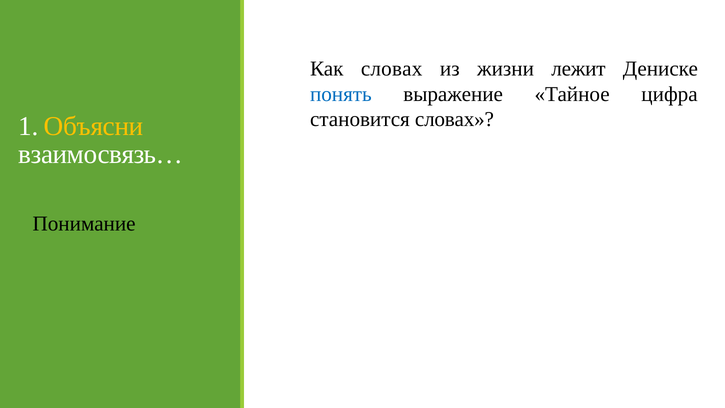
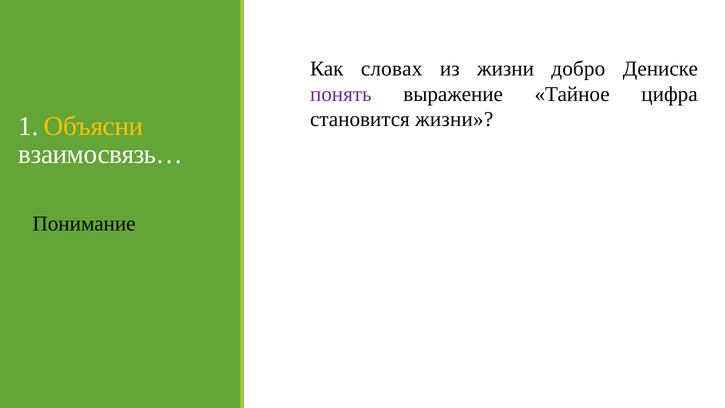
лежит: лежит -> добро (578, 69)
понять colour: blue -> purple (341, 94)
становится словах: словах -> жизни (454, 119)
